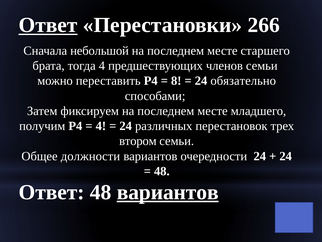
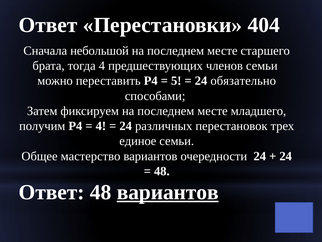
Ответ underline: present -> none (48, 25)
266: 266 -> 404 (264, 25)
8: 8 -> 5 (176, 81)
втором: втором -> единое (138, 141)
должности: должности -> мастерство (91, 156)
